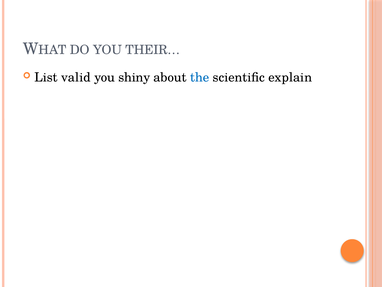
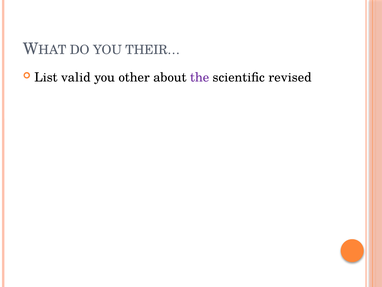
shiny: shiny -> other (134, 77)
the colour: blue -> purple (200, 77)
explain: explain -> revised (290, 77)
